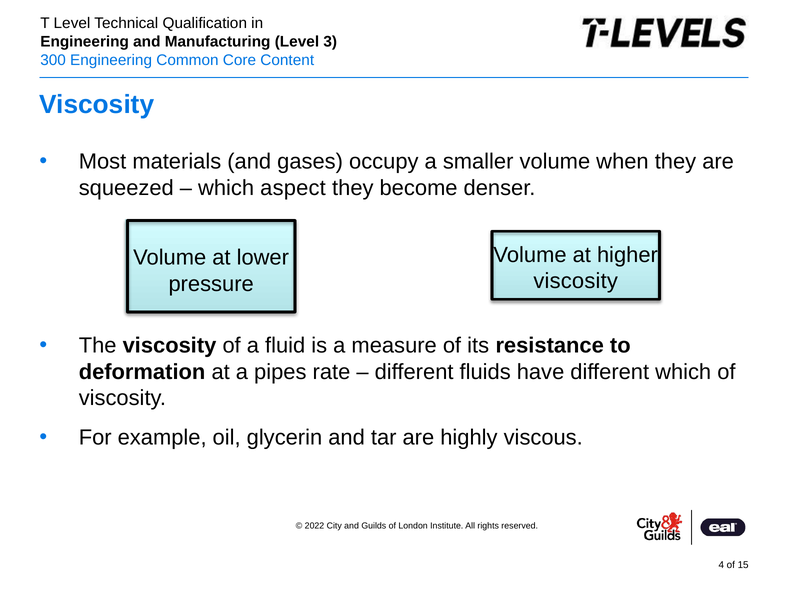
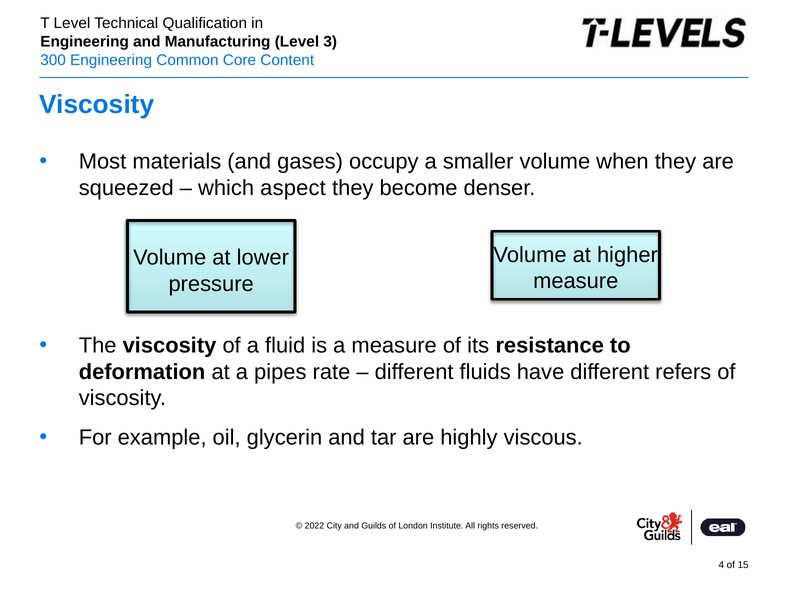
viscosity: viscosity -> measure (576, 281)
different which: which -> refers (683, 372)
